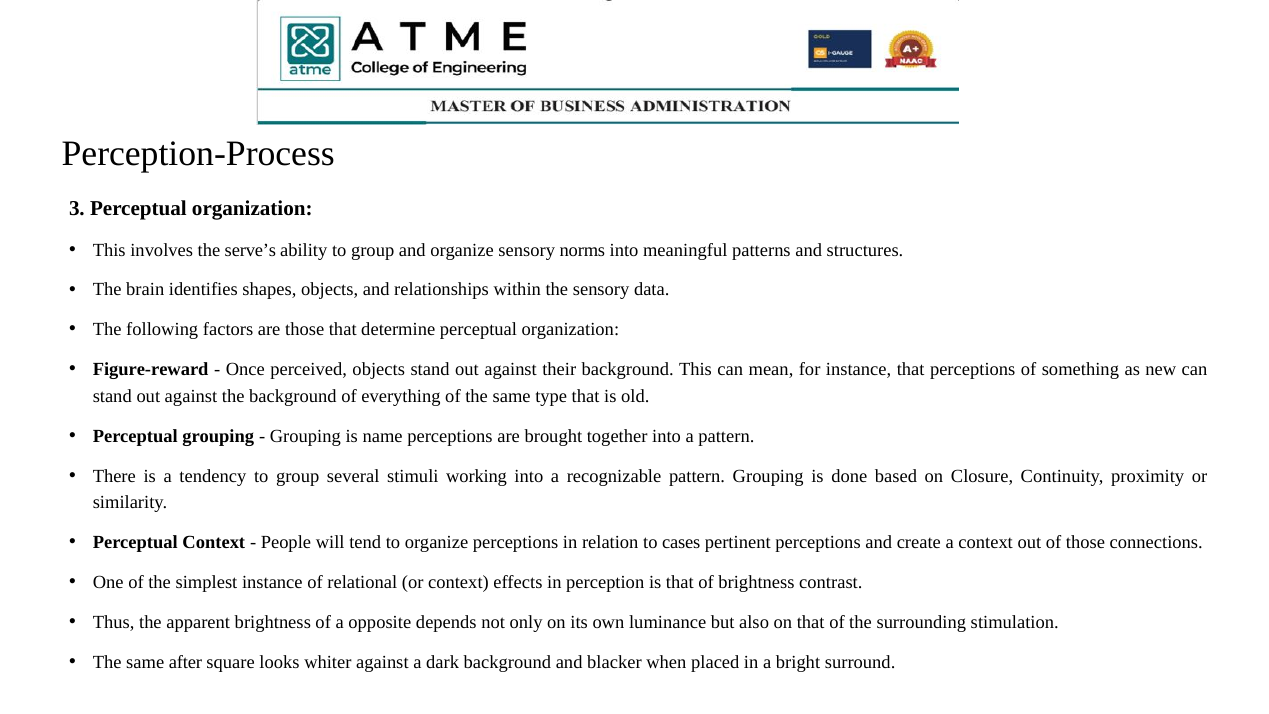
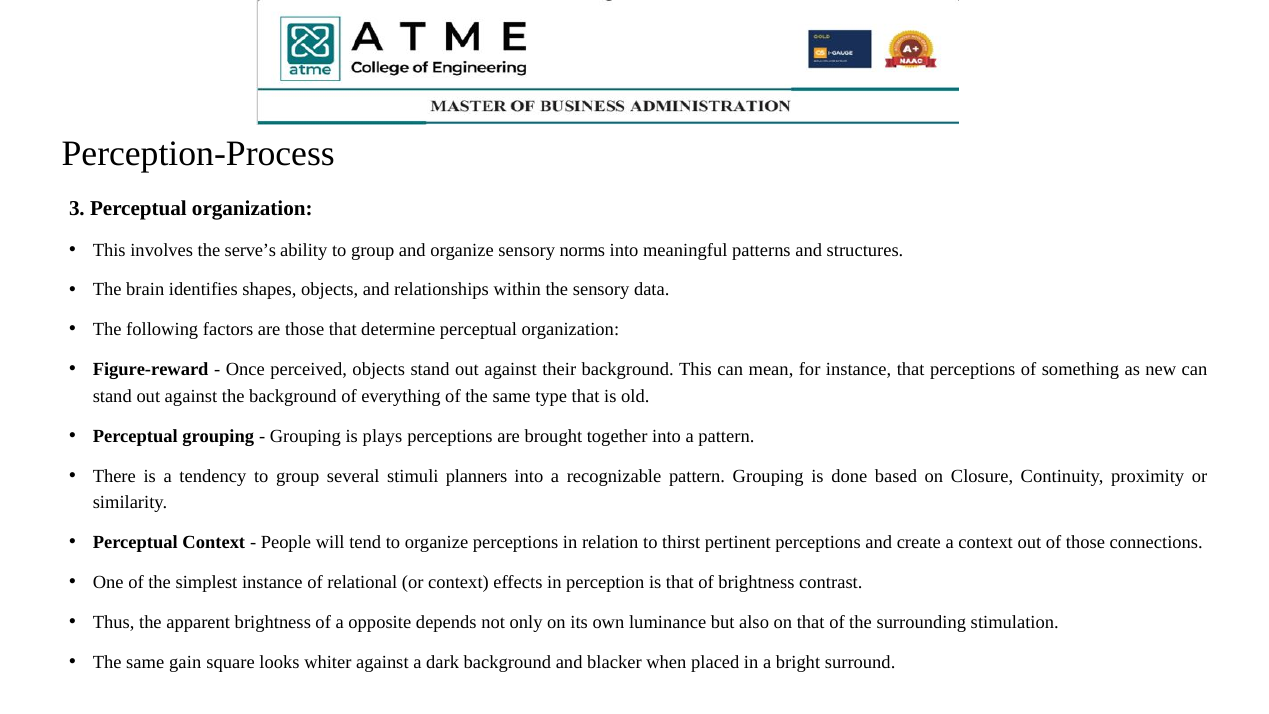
name: name -> plays (382, 436)
working: working -> planners (477, 476)
cases: cases -> thirst (681, 542)
after: after -> gain (185, 662)
